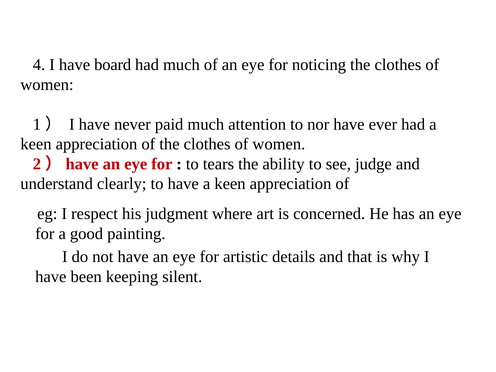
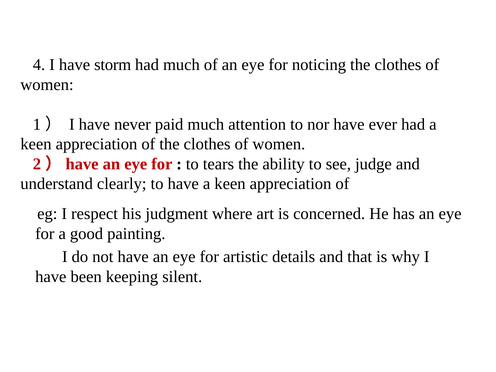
board: board -> storm (113, 65)
